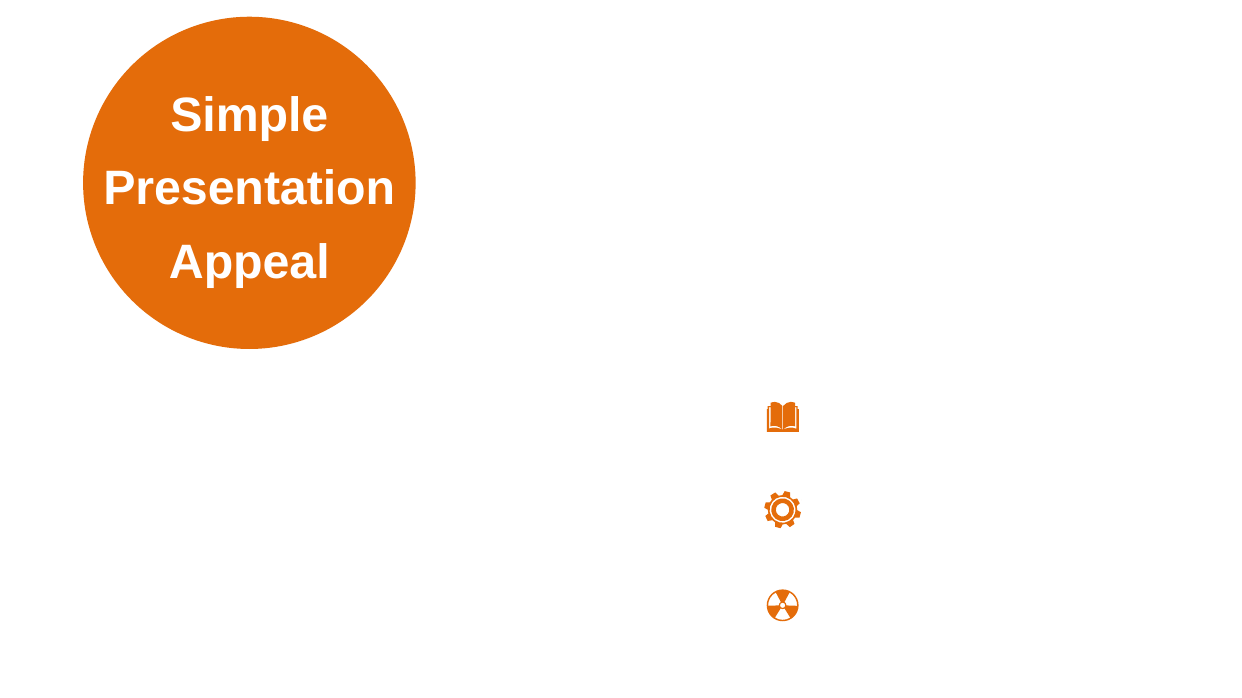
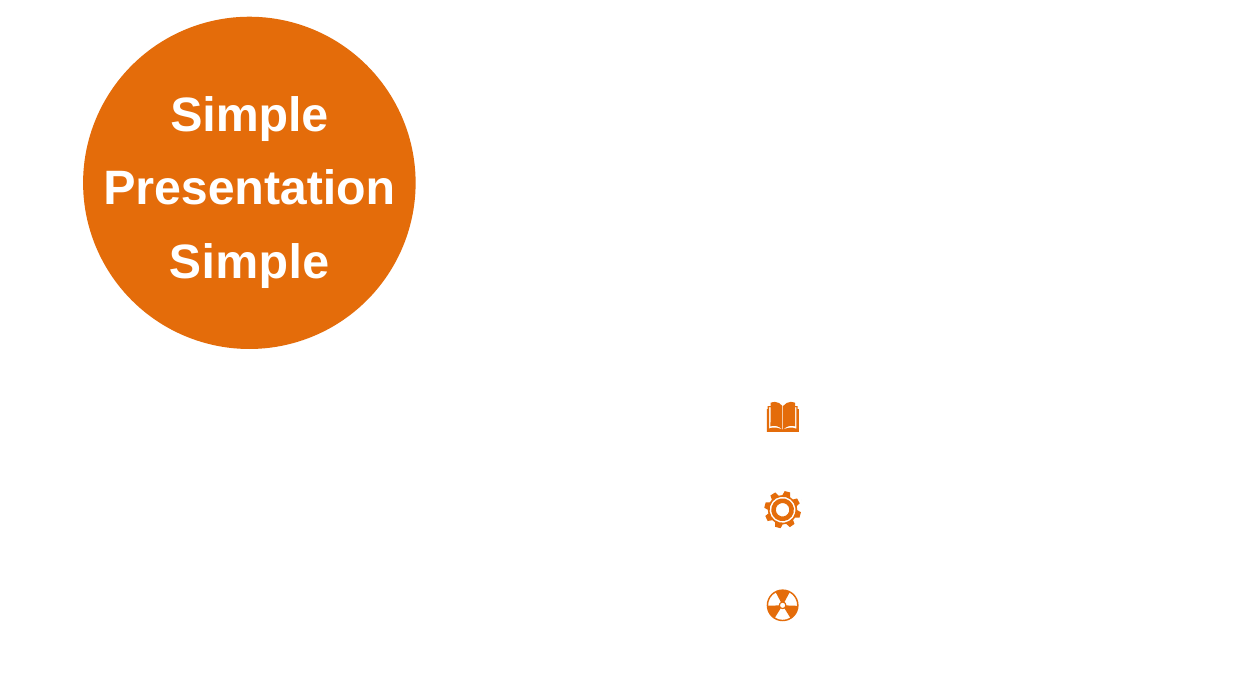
Appeal: Appeal -> Simple (249, 263)
